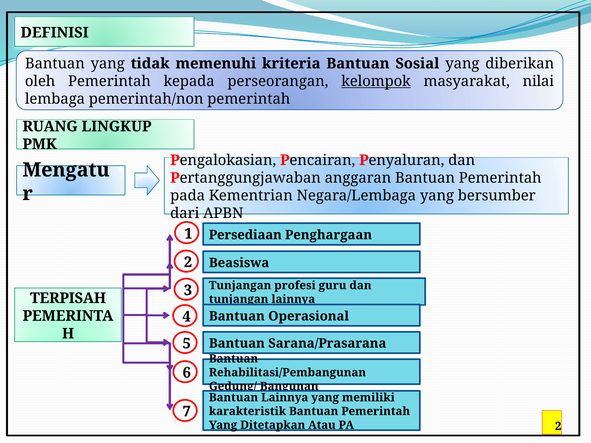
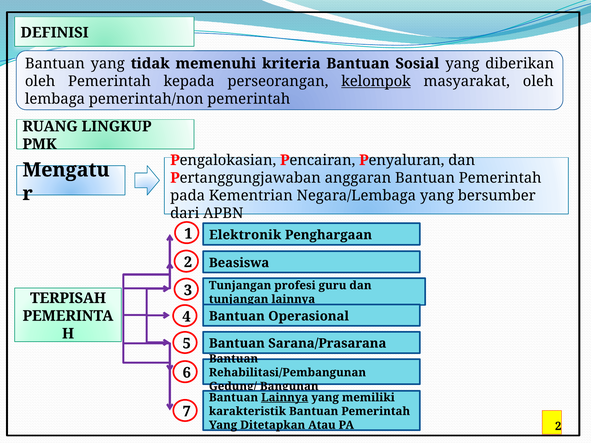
masyarakat nilai: nilai -> oleh (538, 81)
Persediaan: Persediaan -> Elektronik (245, 235)
Lainnya underline: none -> present (285, 398)
